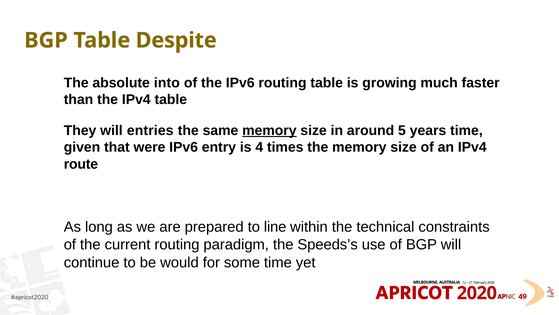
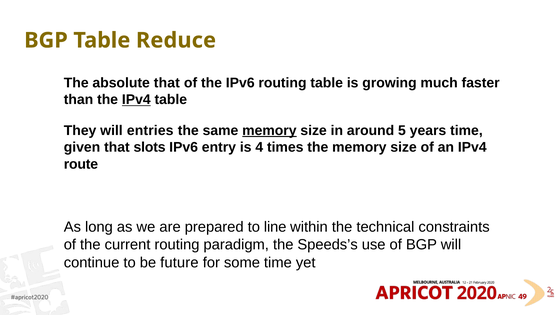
Despite: Despite -> Reduce (176, 40)
absolute into: into -> that (167, 83)
IPv4 underline: none -> present (136, 100)
were: were -> slots (150, 147)
would: would -> future (179, 262)
